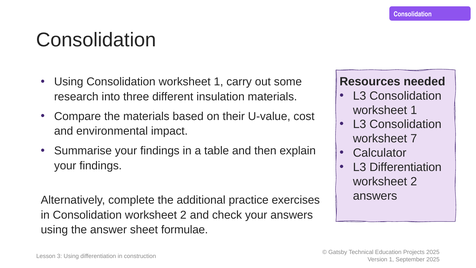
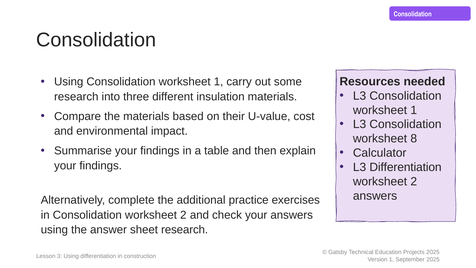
7: 7 -> 8 (414, 139)
sheet formulae: formulae -> research (185, 229)
